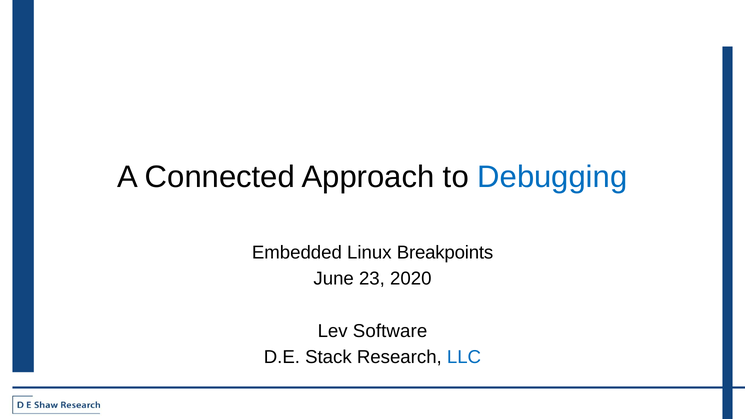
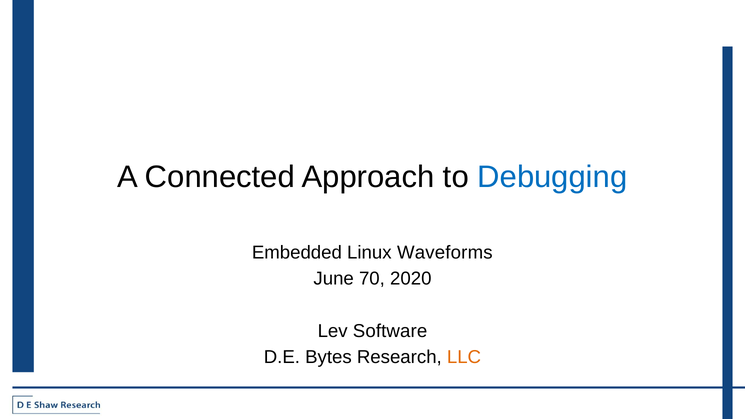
Breakpoints: Breakpoints -> Waveforms (445, 253)
23: 23 -> 70 (372, 279)
Stack: Stack -> Bytes (328, 357)
LLC colour: blue -> orange (464, 357)
